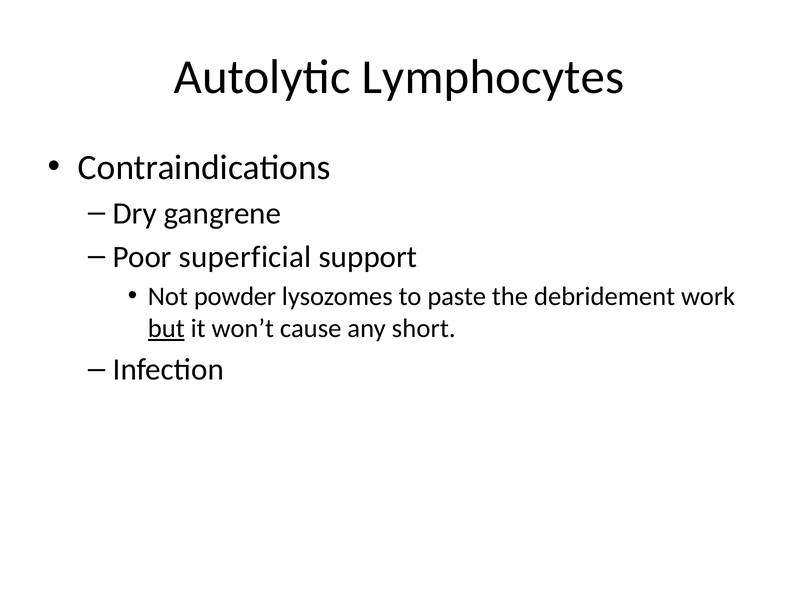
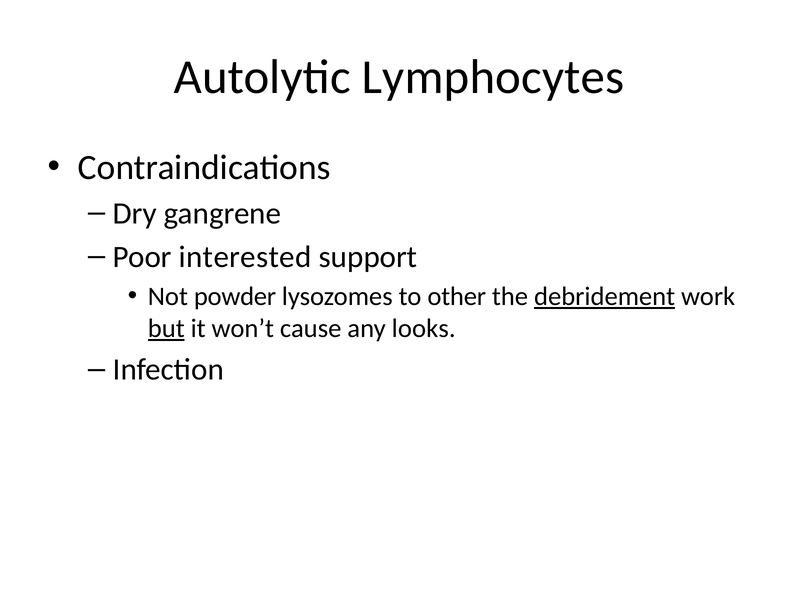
superficial: superficial -> interested (245, 257)
paste: paste -> other (457, 297)
debridement underline: none -> present (605, 297)
short: short -> looks (424, 329)
